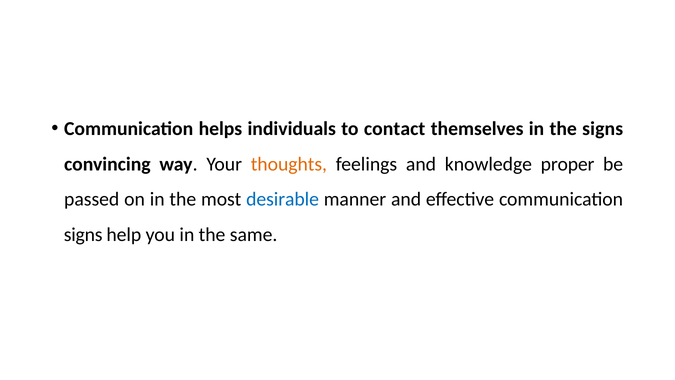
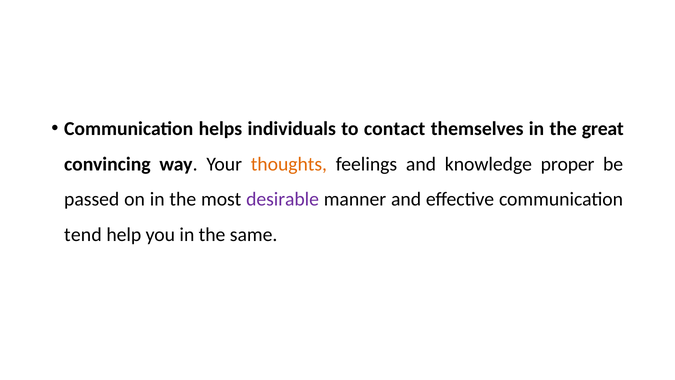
the signs: signs -> great (603, 129)
desirable colour: blue -> purple (283, 199)
signs: signs -> tend (83, 235)
